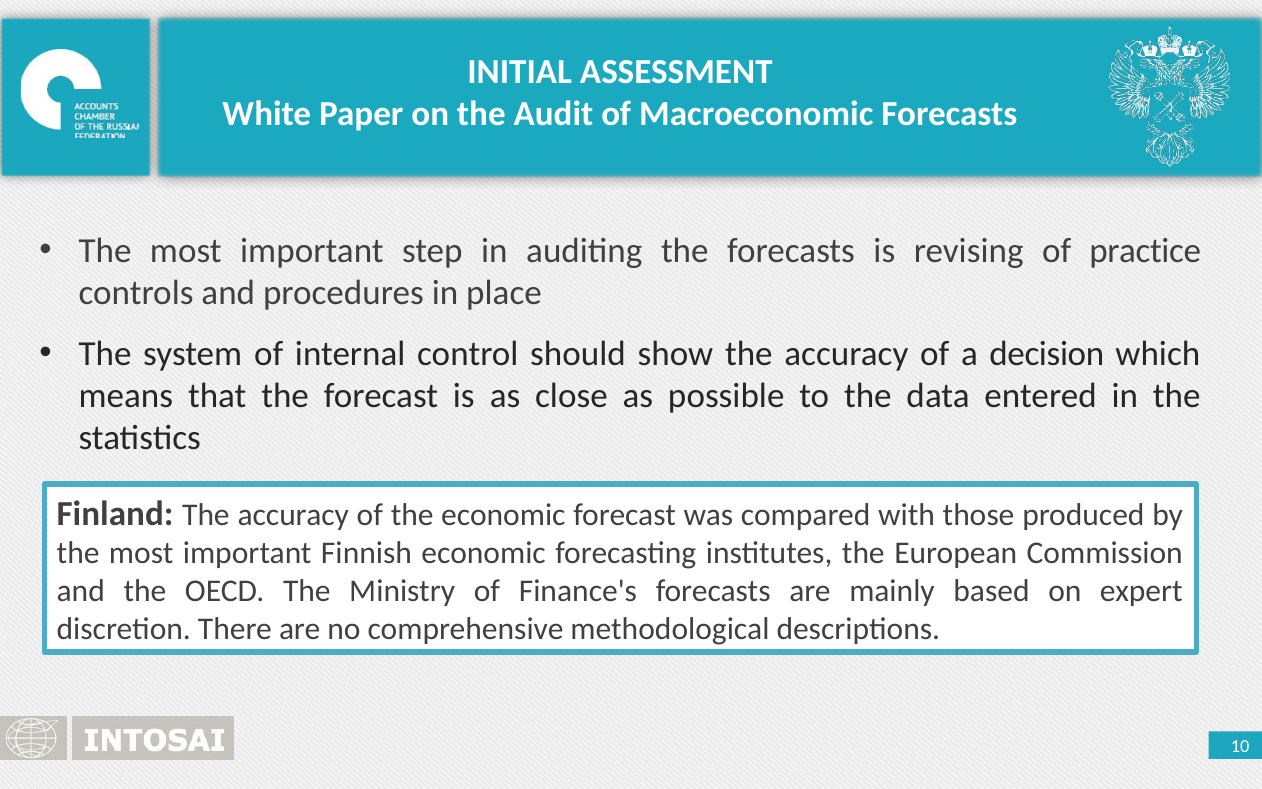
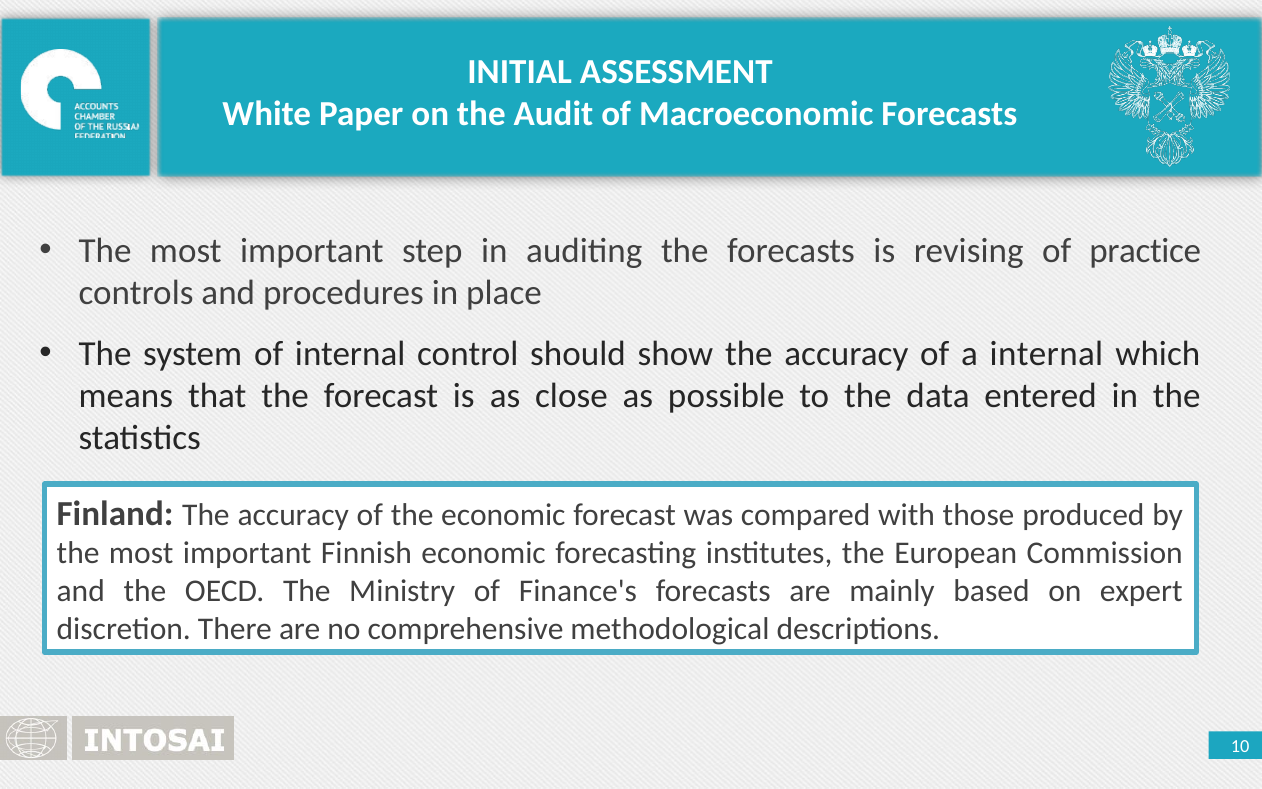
a decision: decision -> internal (1046, 354)
